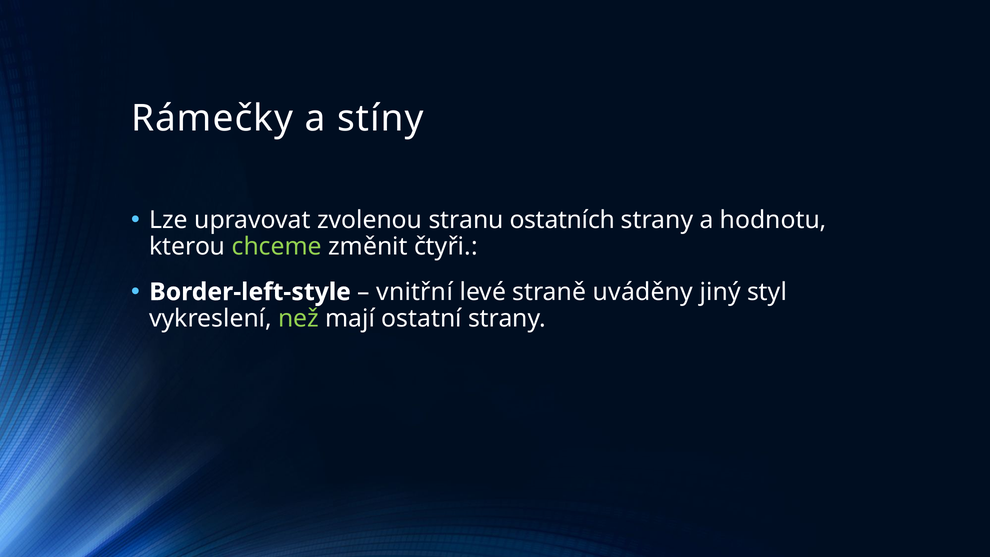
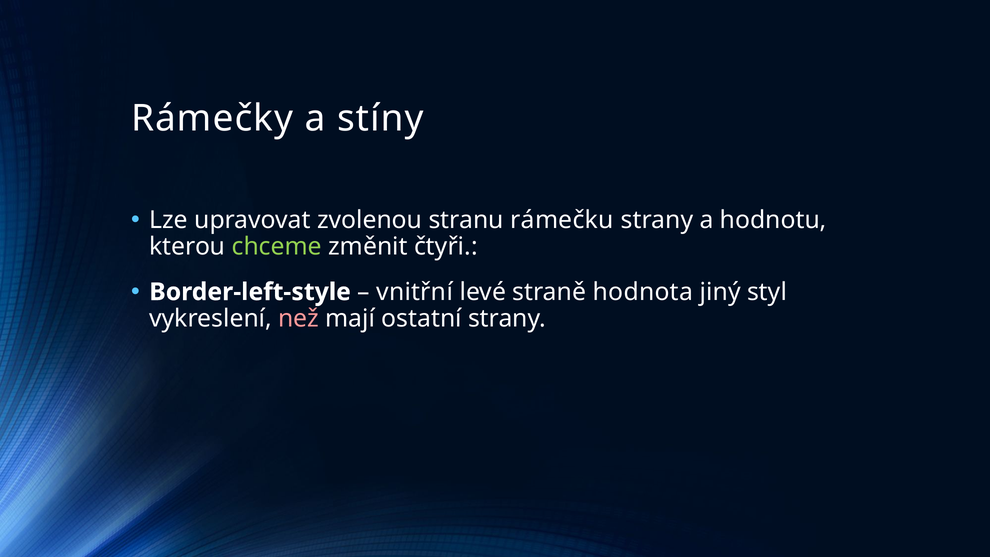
ostatních: ostatních -> rámečku (562, 220)
uváděny: uváděny -> hodnota (643, 292)
než colour: light green -> pink (299, 319)
